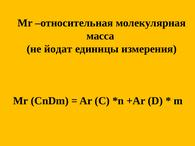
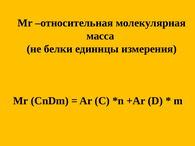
йодат: йодат -> белки (58, 49)
